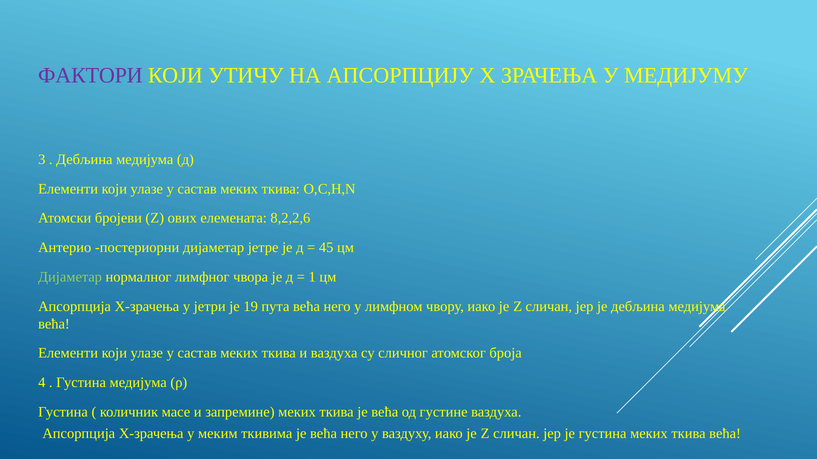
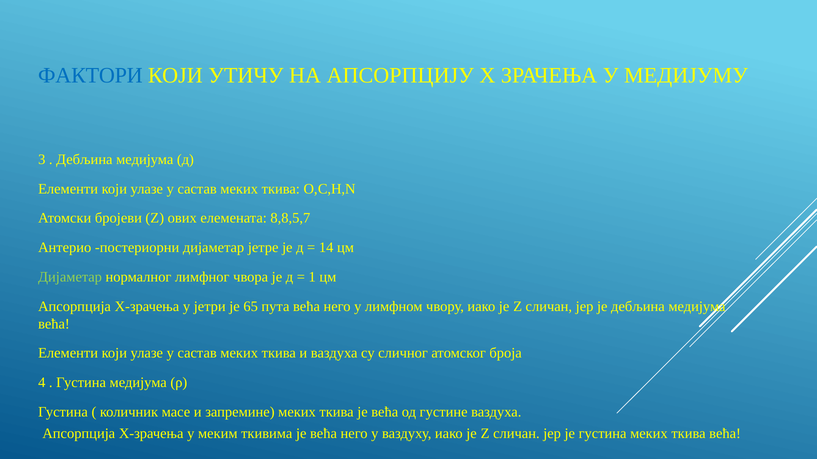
ФАКТОРИ colour: purple -> blue (90, 76)
8,2,2,6: 8,2,2,6 -> 8,8,5,7 (290, 218)
45: 45 -> 14 (326, 248)
19: 19 -> 65 (251, 307)
